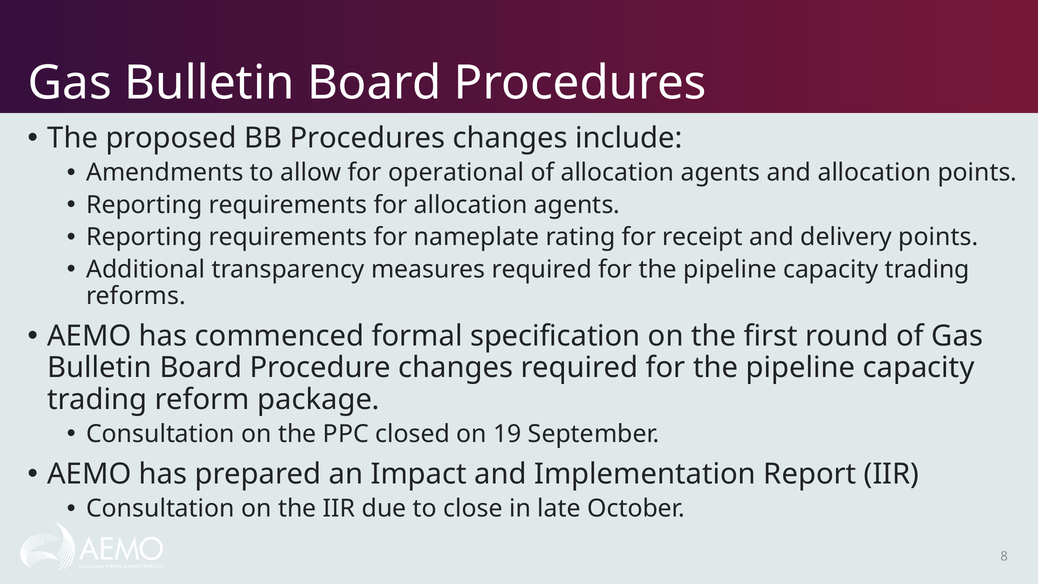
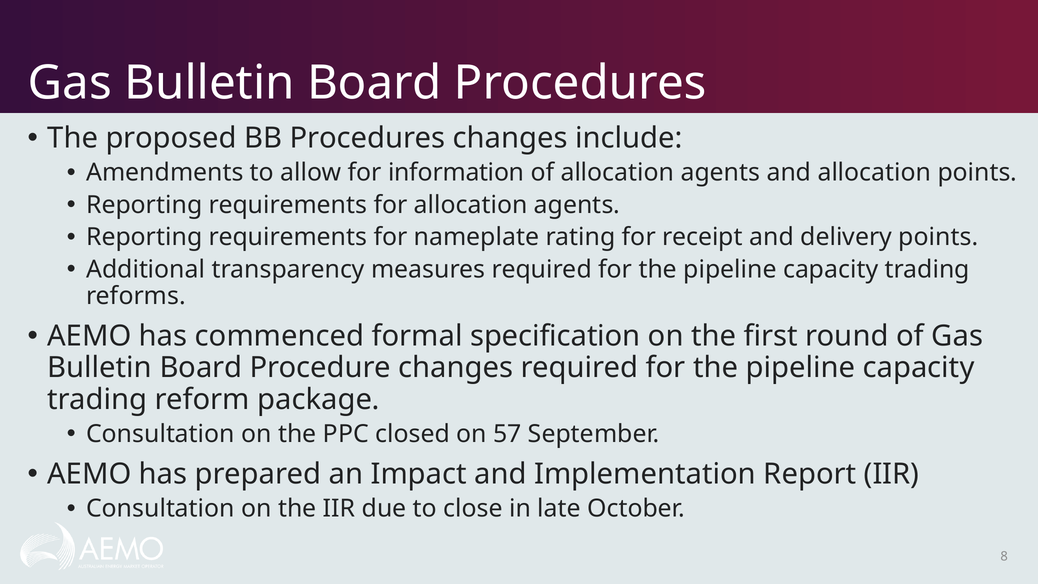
operational: operational -> information (456, 173)
19: 19 -> 57 (507, 434)
